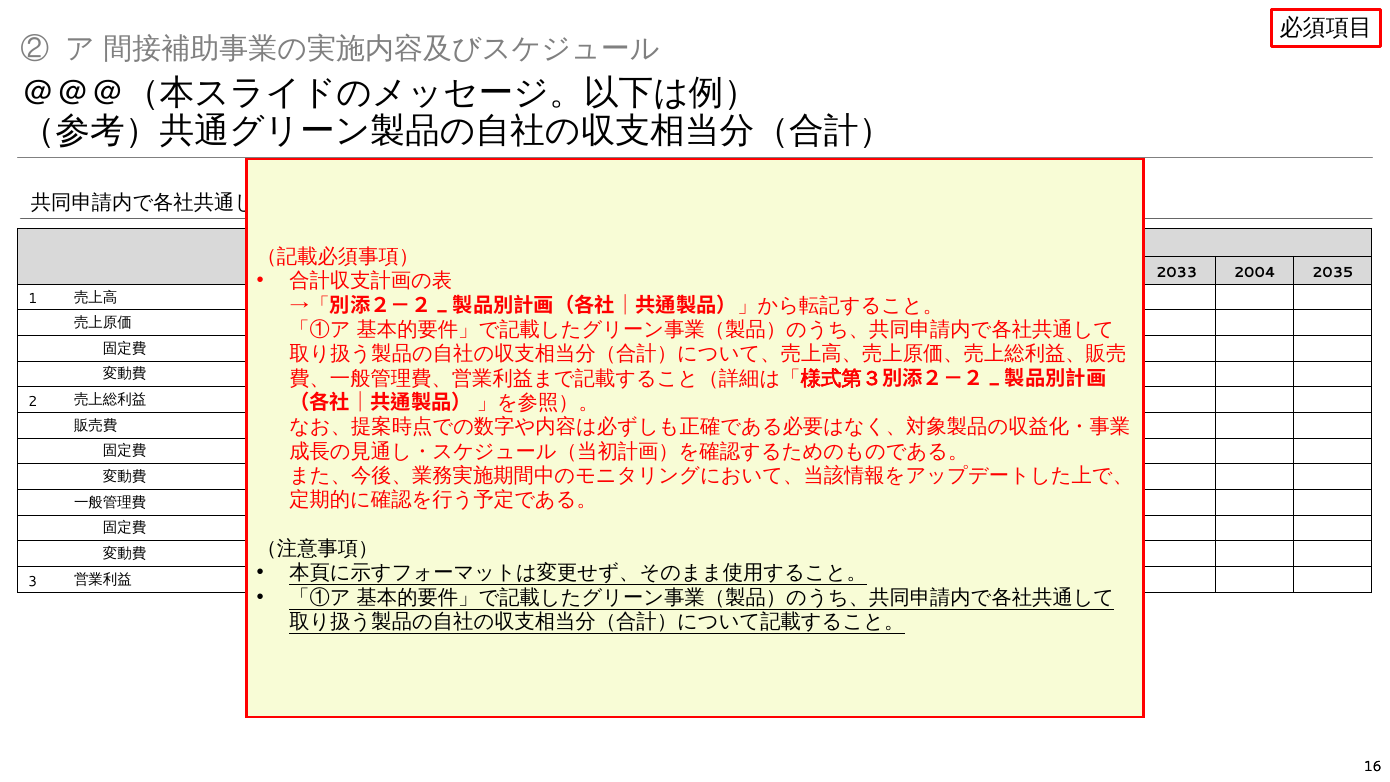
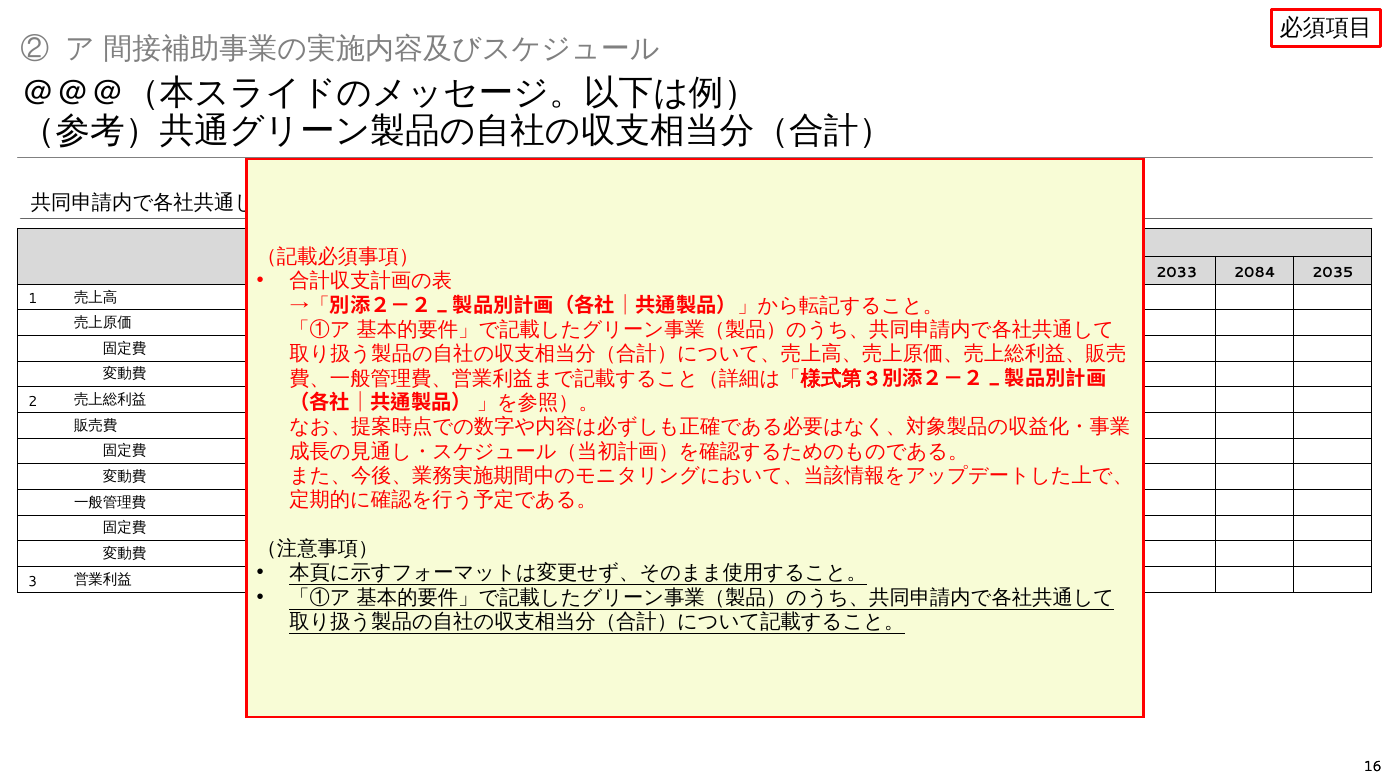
2004: 2004 -> 2084 (1255, 272)
